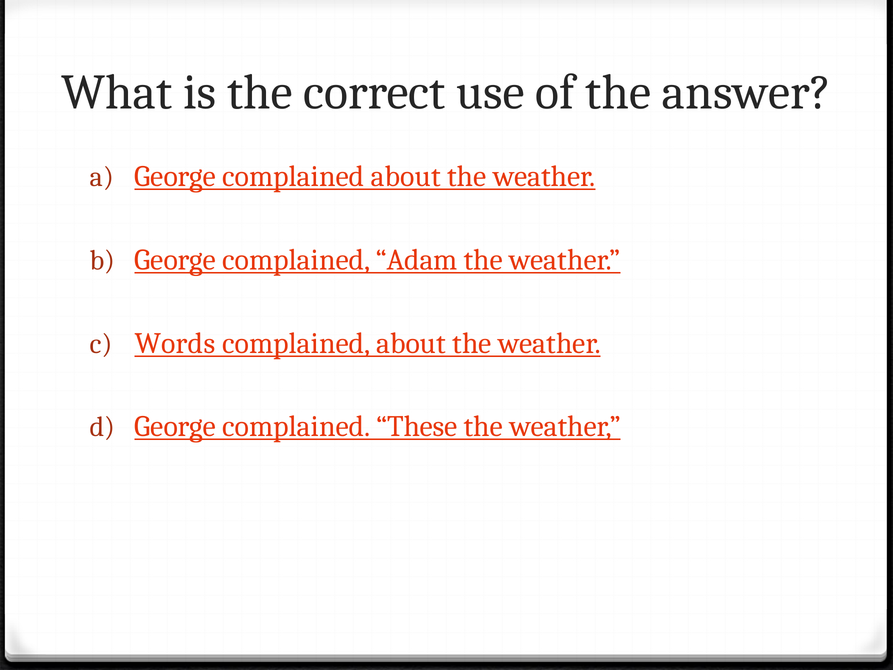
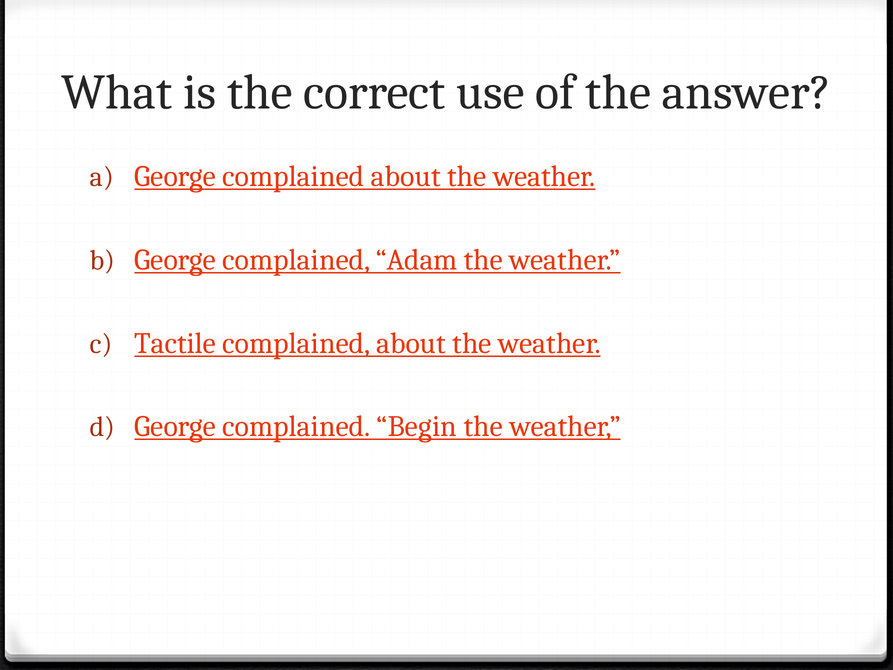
Words: Words -> Tactile (175, 343)
These: These -> Begin (417, 426)
